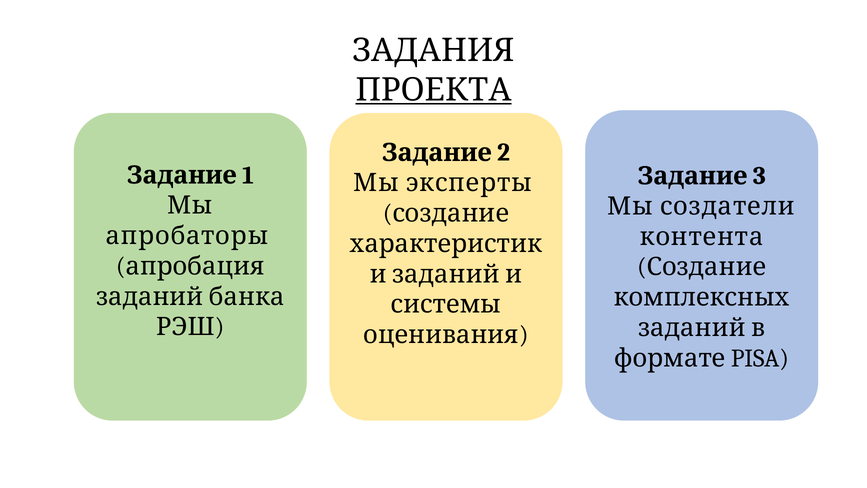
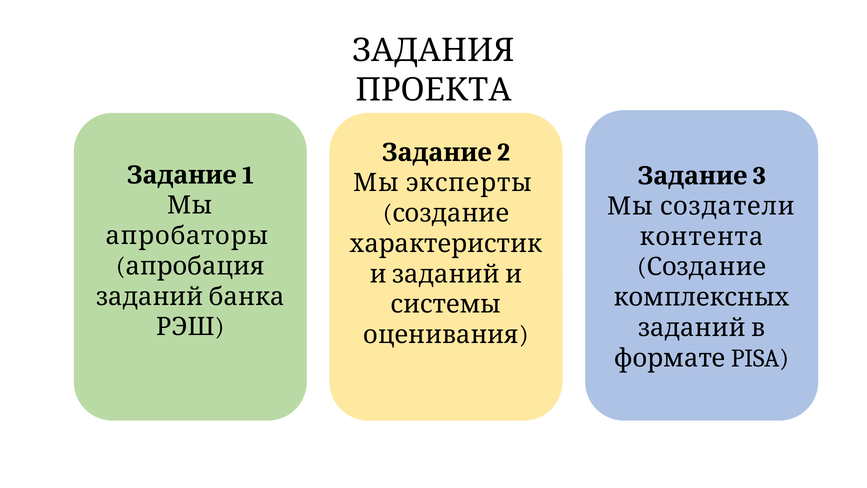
ПРОЕКТА underline: present -> none (433, 90)
